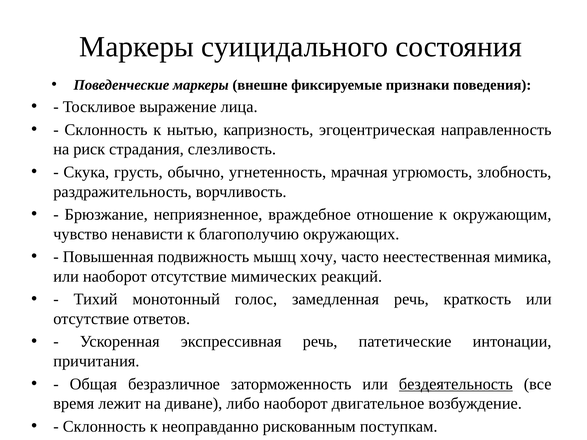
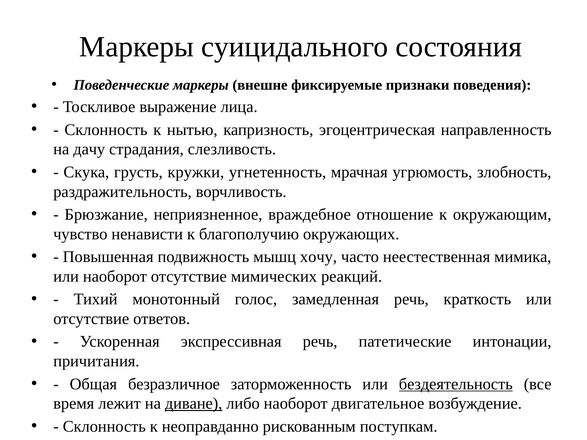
риск: риск -> дачу (89, 149)
обычно: обычно -> кружки (196, 172)
диване underline: none -> present (194, 404)
